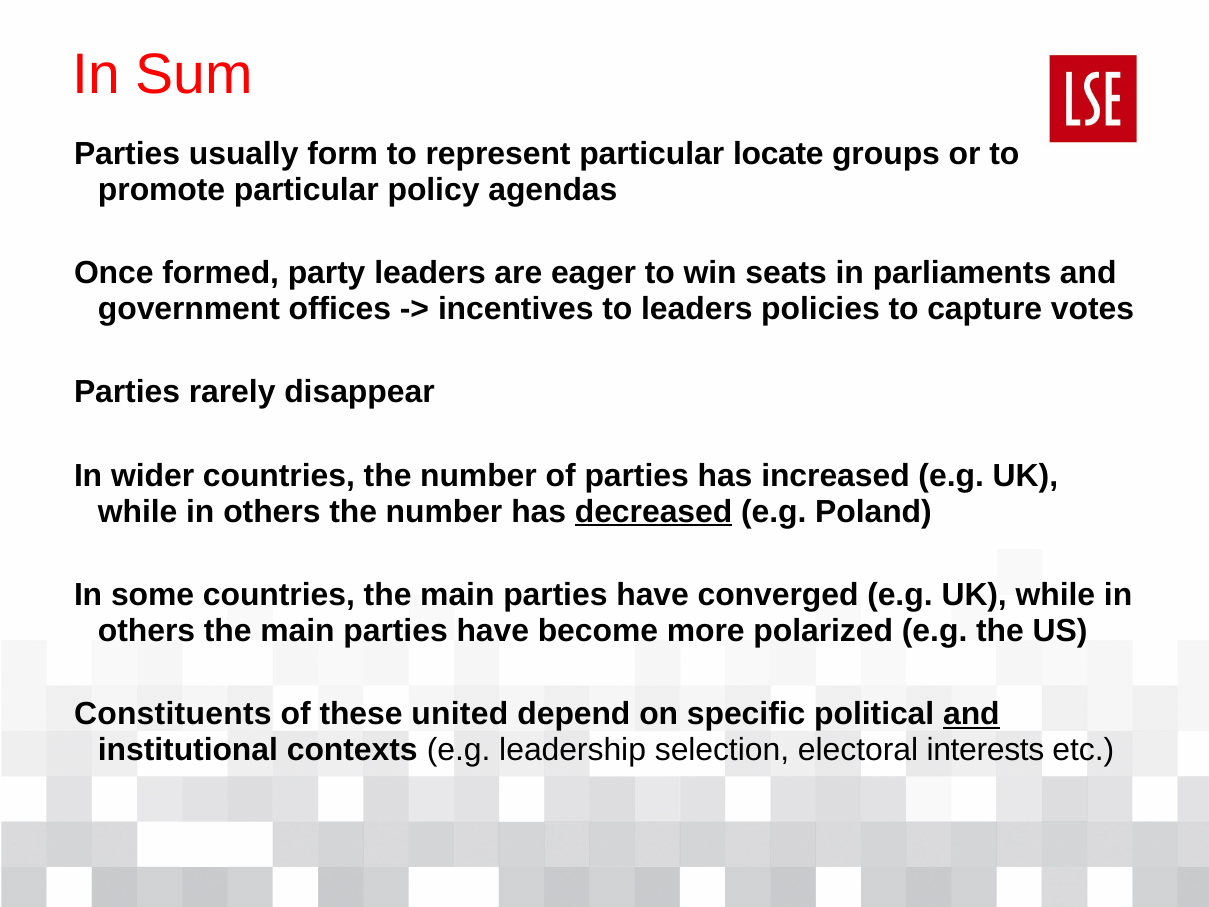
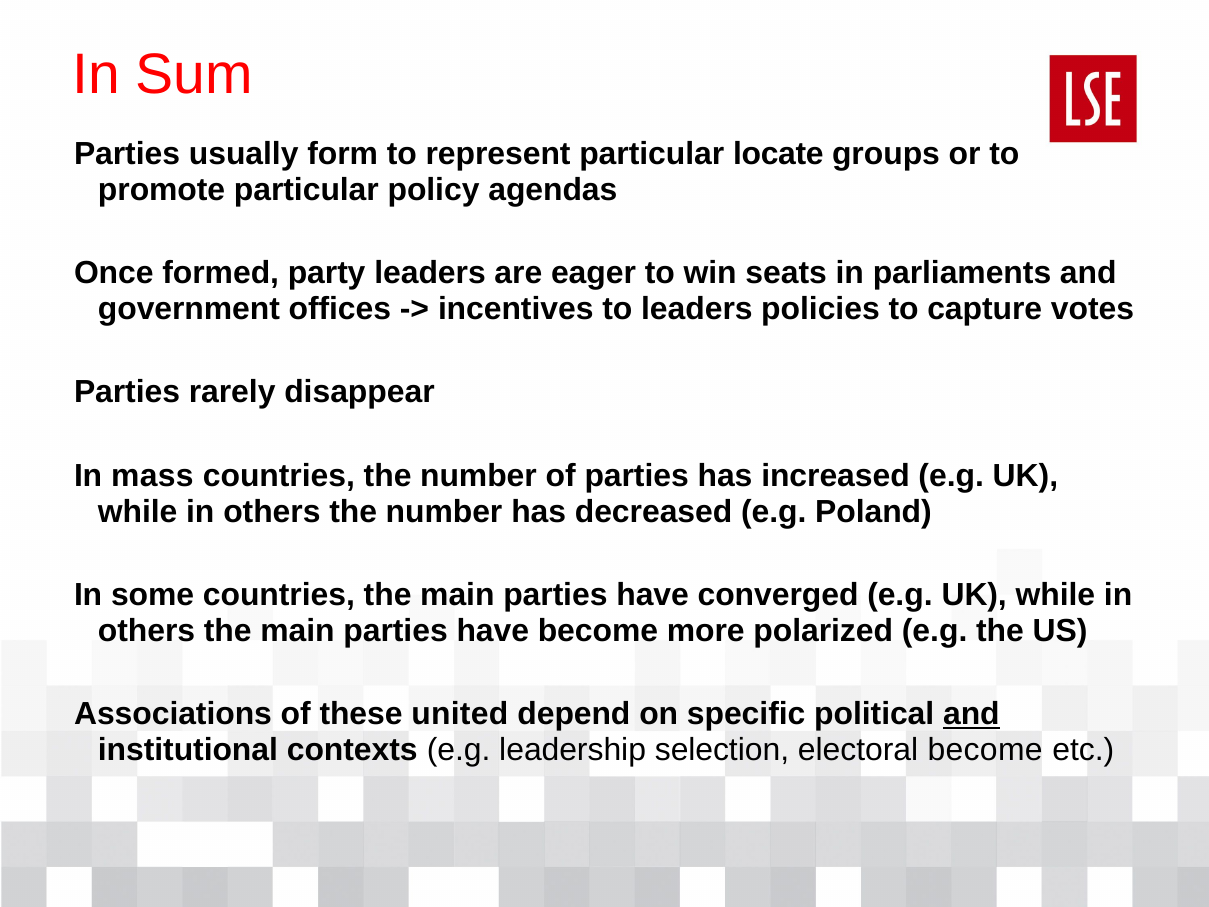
wider: wider -> mass (152, 476)
decreased underline: present -> none (654, 511)
Constituents: Constituents -> Associations (173, 714)
electoral interests: interests -> become (985, 750)
